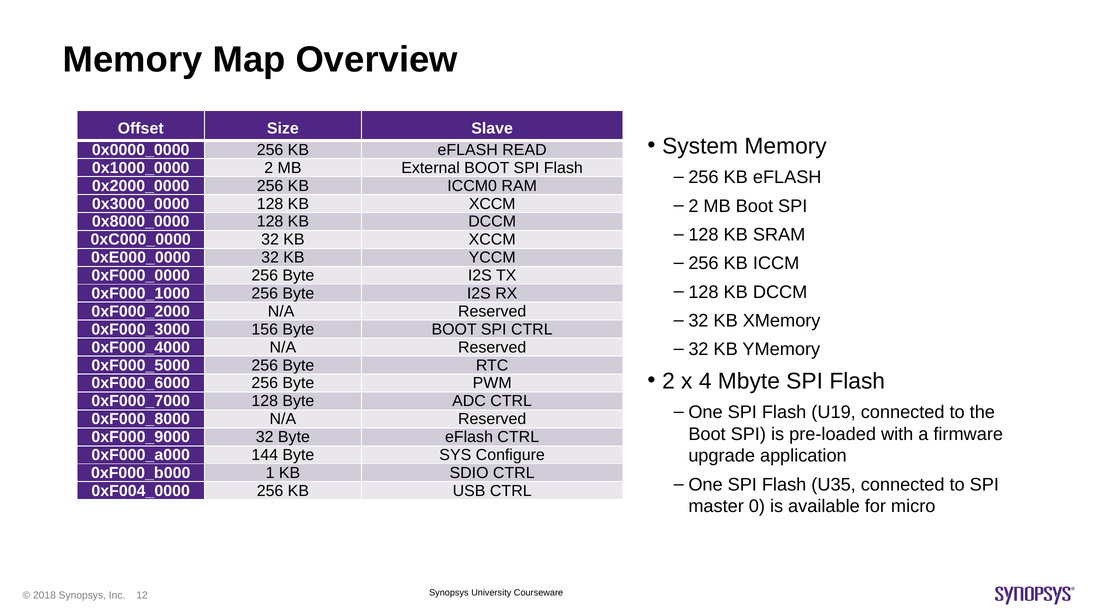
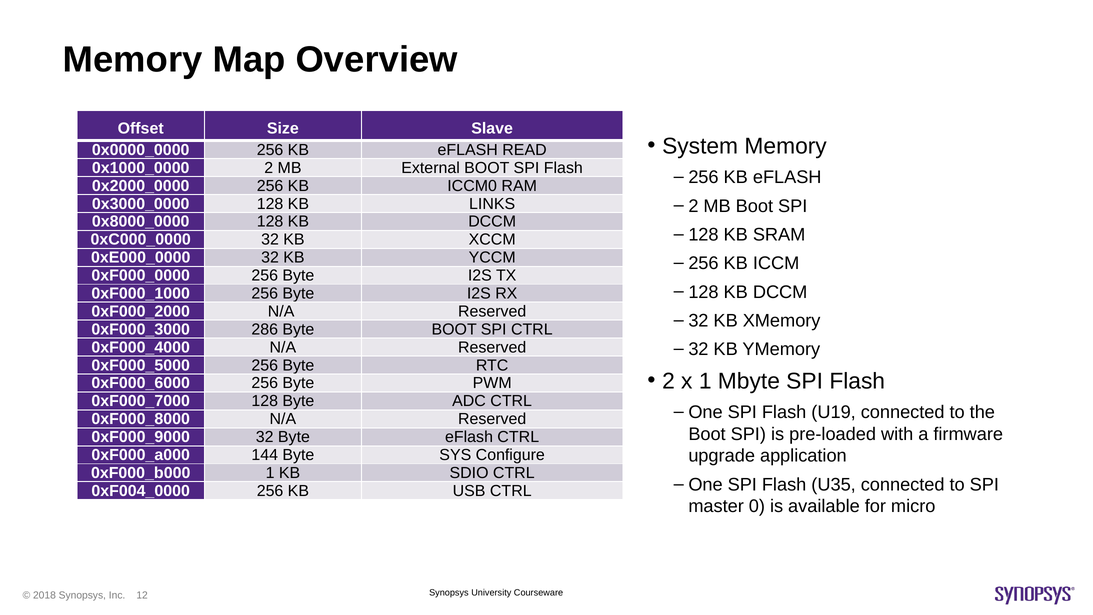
128 KB XCCM: XCCM -> LINKS (492, 204)
156: 156 -> 286 (265, 329)
x 4: 4 -> 1 (705, 381)
